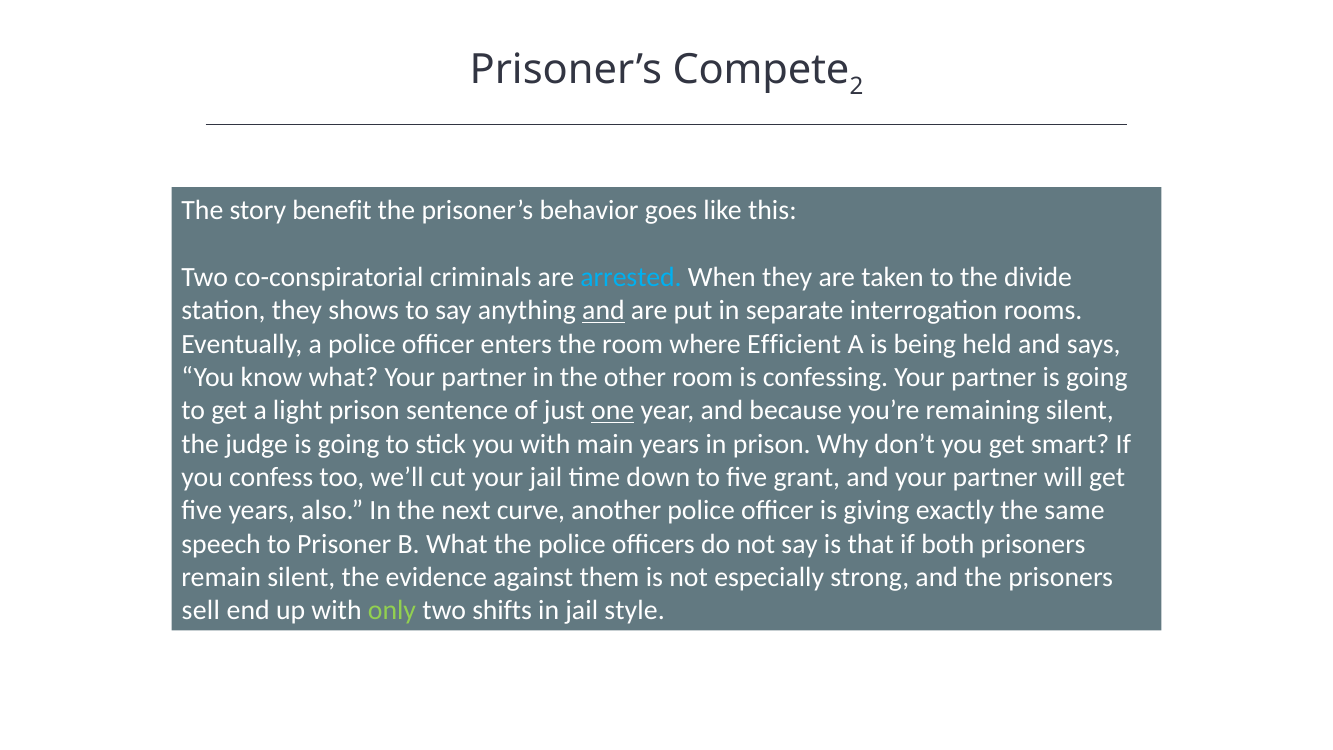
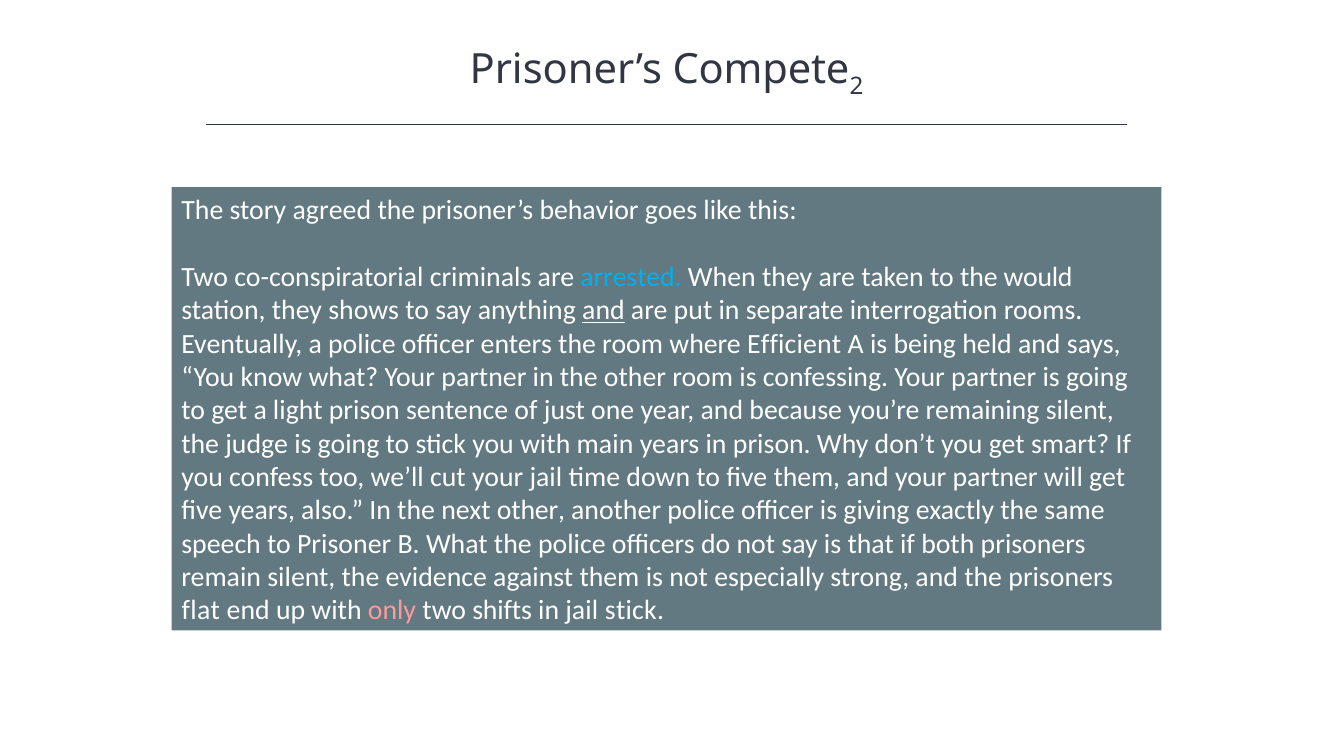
benefit: benefit -> agreed (332, 211)
divide: divide -> would (1038, 277)
one underline: present -> none (613, 411)
five grant: grant -> them (807, 477)
next curve: curve -> other (531, 511)
sell: sell -> flat (201, 611)
only colour: light green -> pink (392, 611)
jail style: style -> stick (635, 611)
